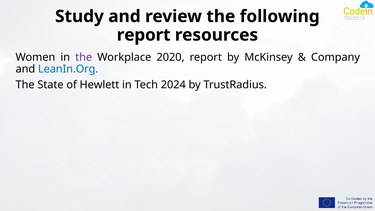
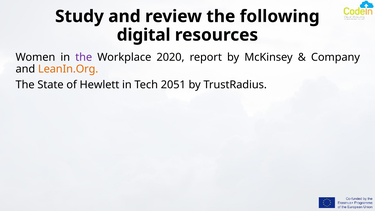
report: report -> digital (144, 35)
LeanIn.Org colour: blue -> orange (68, 69)
2024: 2024 -> 2051 (173, 85)
